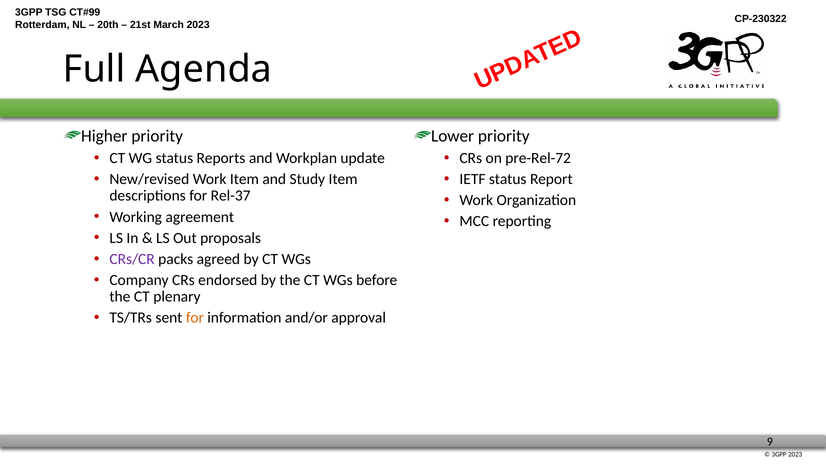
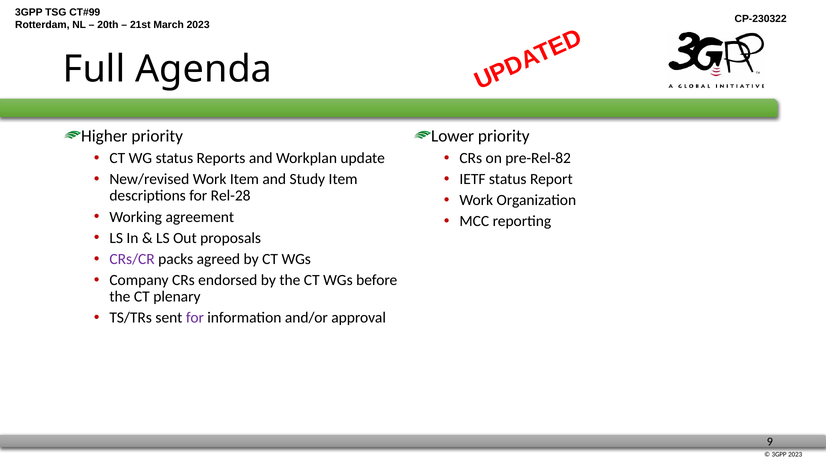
pre-Rel-72: pre-Rel-72 -> pre-Rel-82 (538, 158)
Rel-37: Rel-37 -> Rel-28 (231, 196)
for colour: orange -> purple (195, 318)
